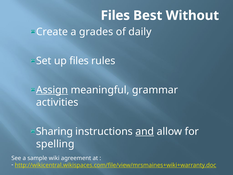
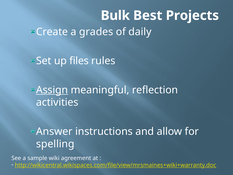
Files: Files -> Bulk (115, 15)
Without: Without -> Projects (192, 15)
grammar: grammar -> reflection (155, 90)
Sharing: Sharing -> Answer (54, 131)
and underline: present -> none (145, 131)
